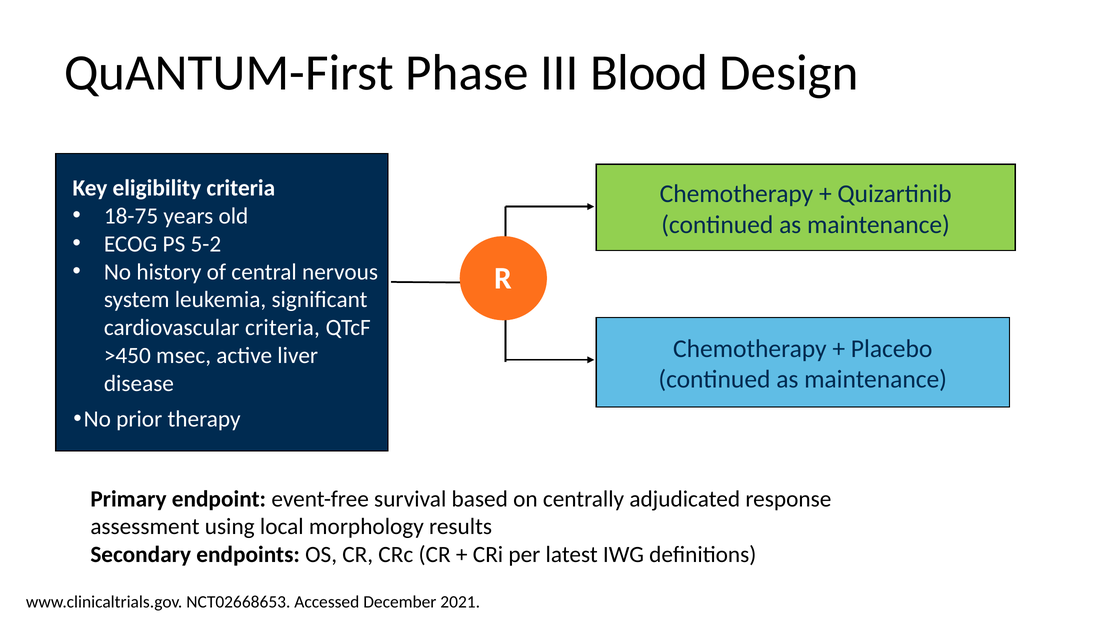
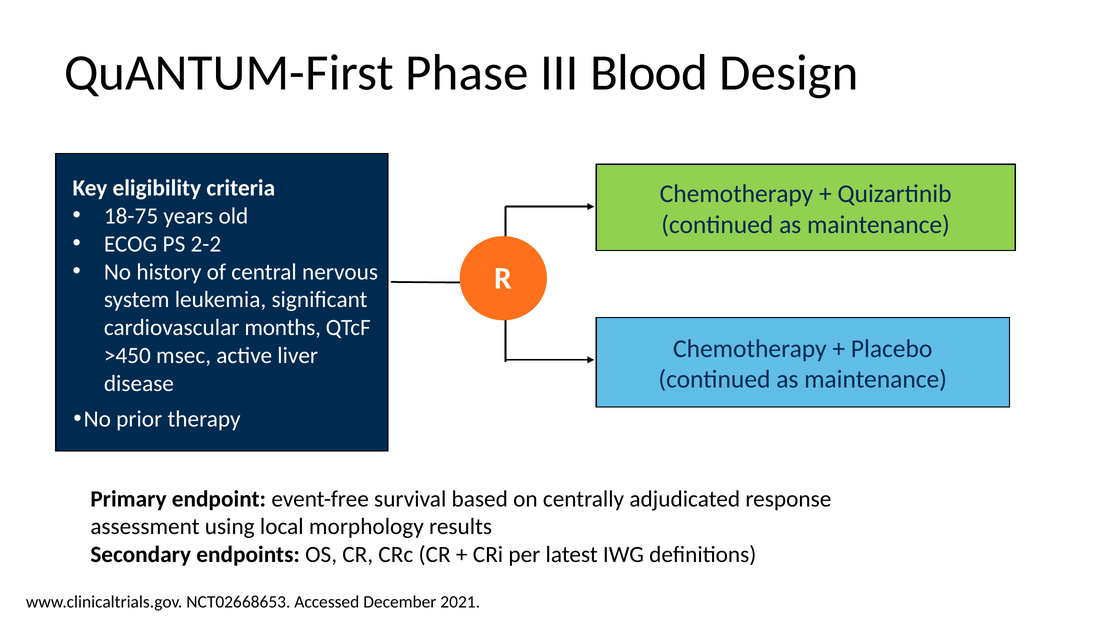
5-2: 5-2 -> 2-2 (206, 244)
cardiovascular criteria: criteria -> months (283, 328)
